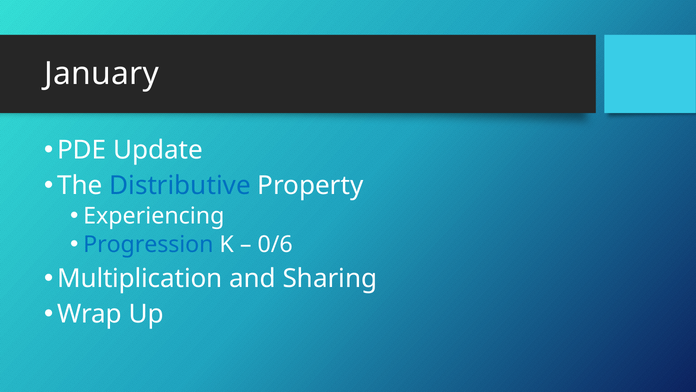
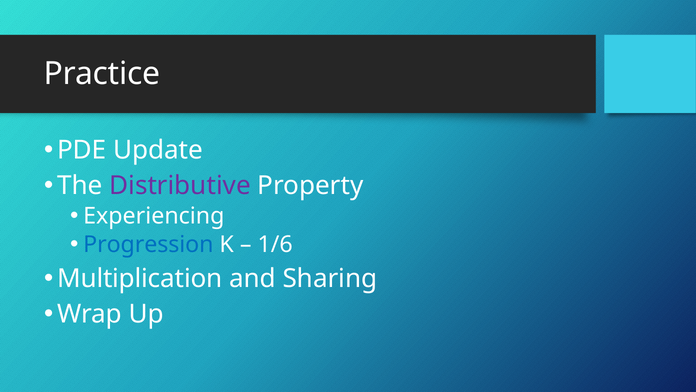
January: January -> Practice (102, 74)
Distributive colour: blue -> purple (180, 185)
0/6: 0/6 -> 1/6 (275, 244)
